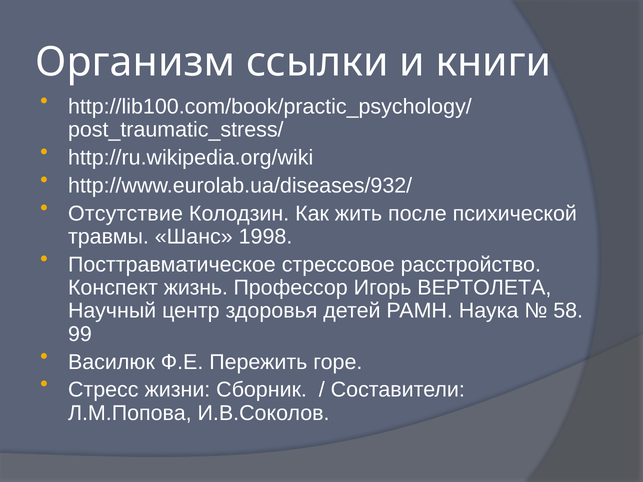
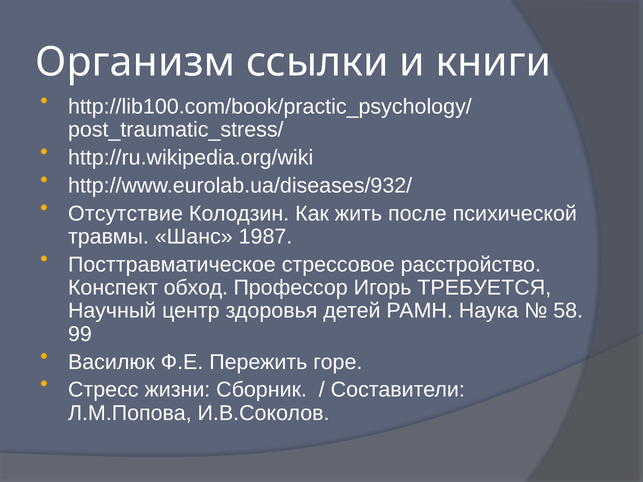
1998: 1998 -> 1987 (266, 237)
жизнь: жизнь -> обход (196, 288)
ВЕРТОЛЕТА: ВЕРТОЛЕТА -> ТРЕБУЕТСЯ (484, 288)
